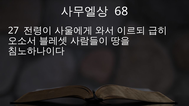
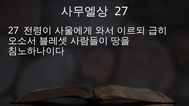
68: 68 -> 27 (121, 11)
